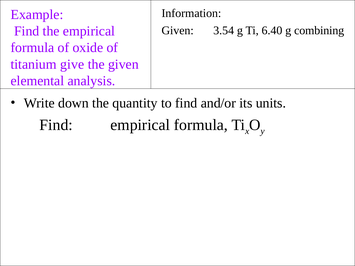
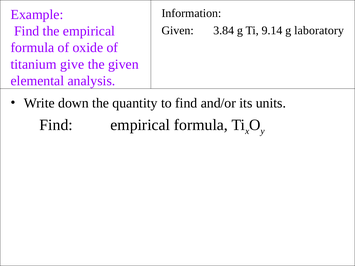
3.54: 3.54 -> 3.84 (224, 30)
6.40: 6.40 -> 9.14 (272, 30)
combining: combining -> laboratory (319, 30)
